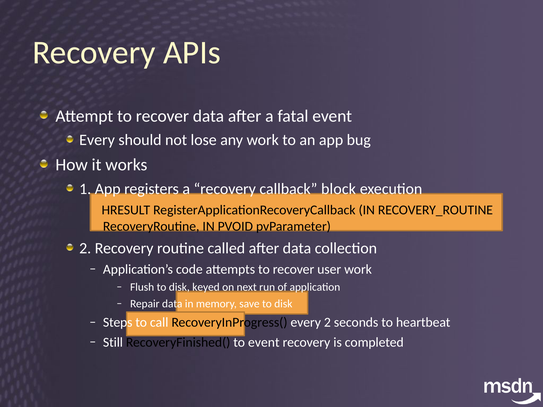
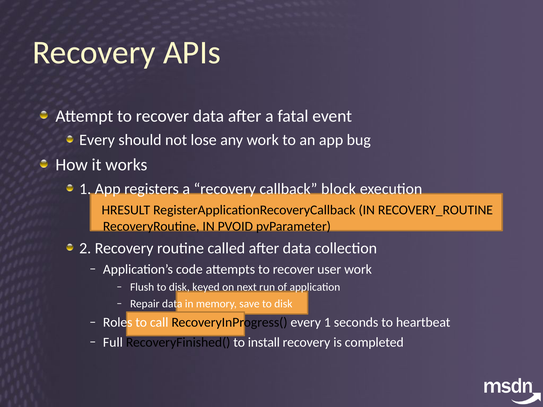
Steps: Steps -> Roles (118, 323)
every 2: 2 -> 1 (327, 323)
Still: Still -> Full (113, 343)
to event: event -> install (264, 343)
